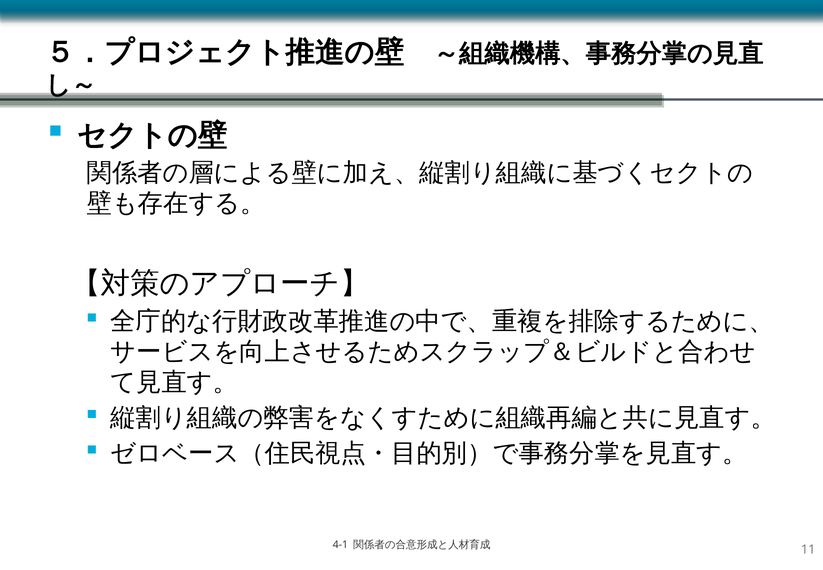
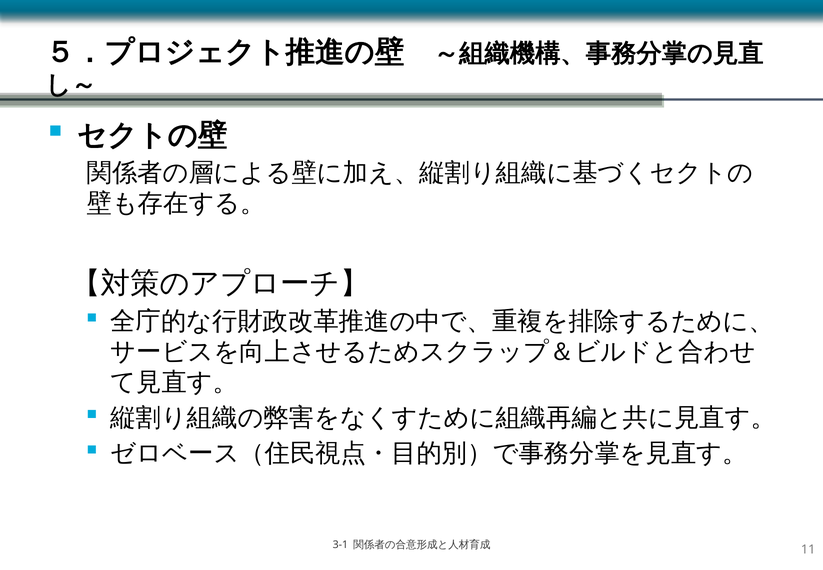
4-1: 4-1 -> 3-1 (340, 544)
